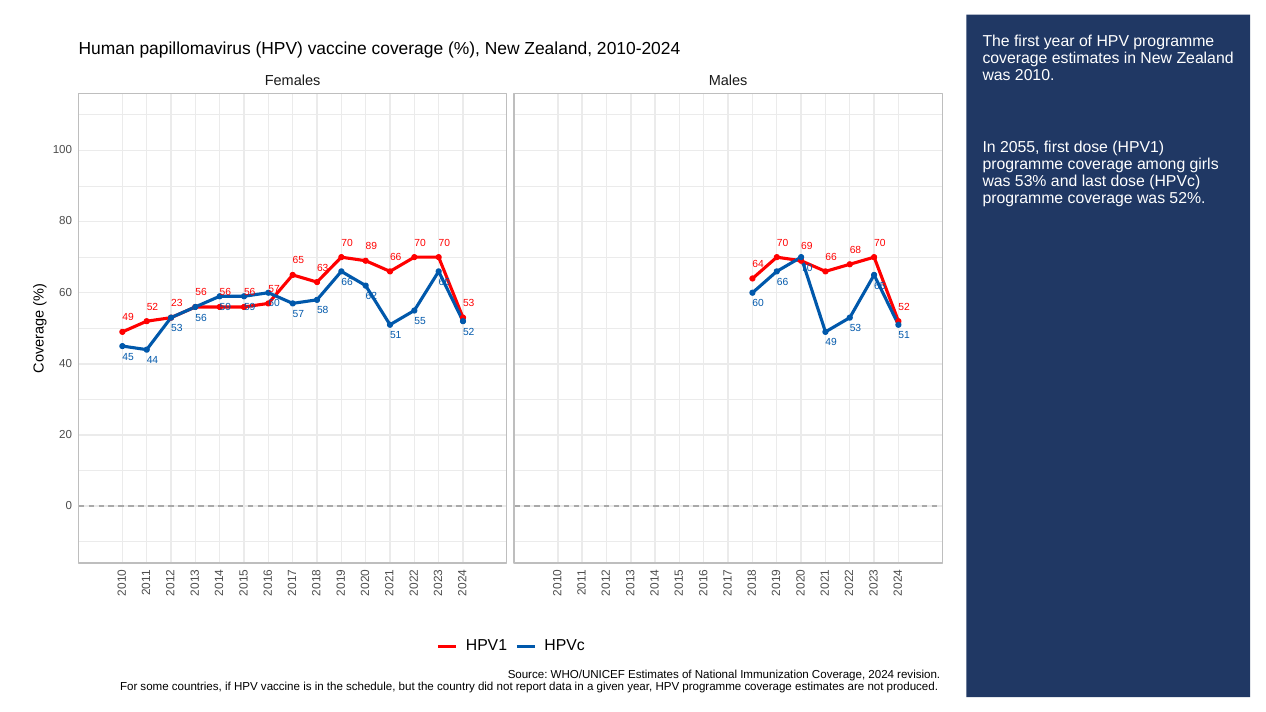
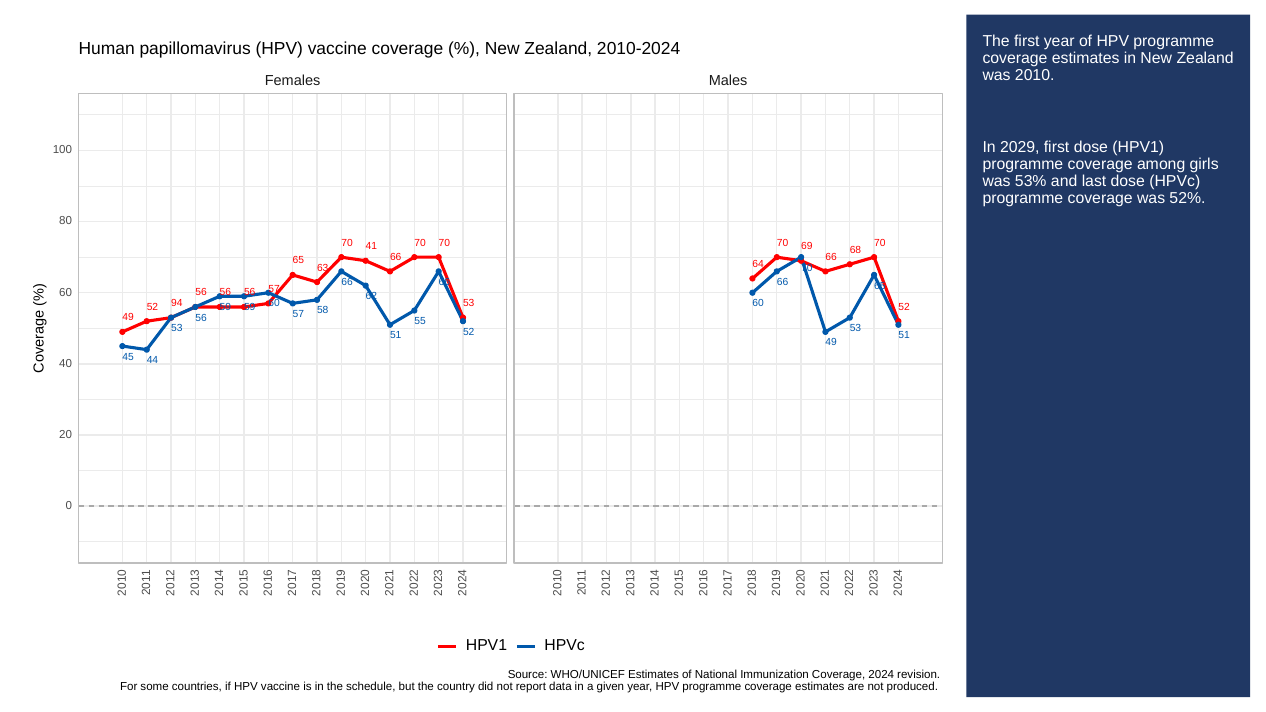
2055: 2055 -> 2029 (1020, 147)
89: 89 -> 41 (371, 246)
23: 23 -> 94 (177, 303)
